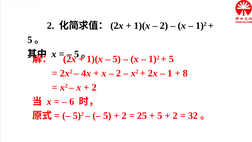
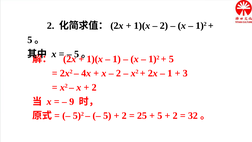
5: 5 -> 1 (117, 59)
8: 8 -> 3 (185, 73)
6: 6 -> 9 (72, 101)
